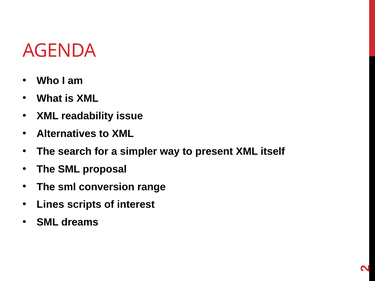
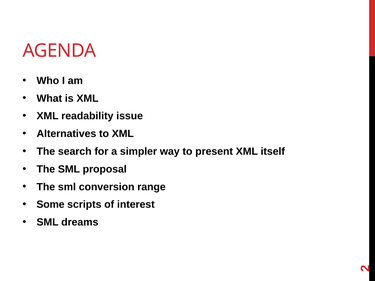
Lines: Lines -> Some (51, 205)
